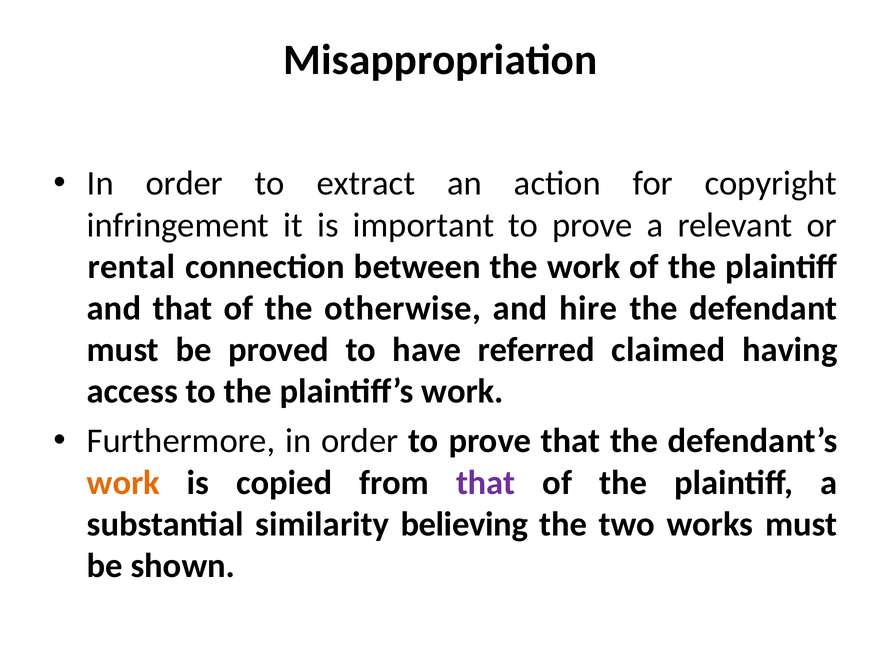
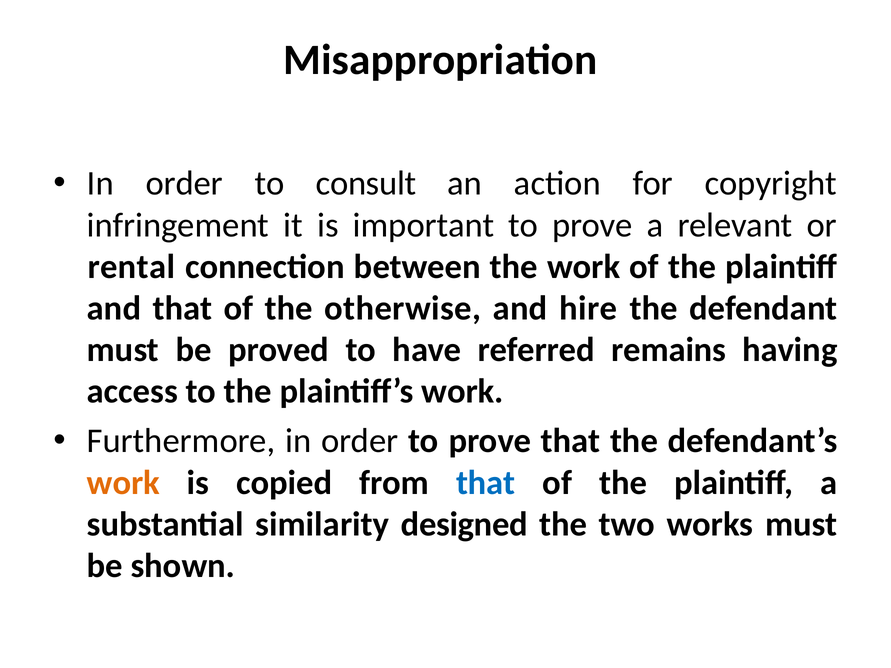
extract: extract -> consult (366, 184)
claimed: claimed -> remains (669, 350)
that colour: purple -> blue (486, 483)
believing: believing -> designed (464, 524)
